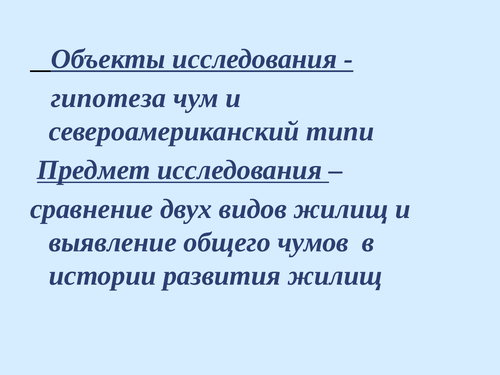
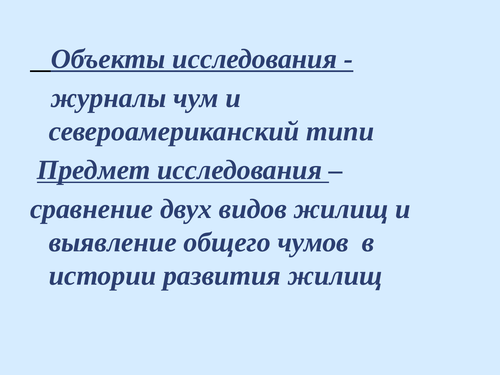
гипотеза: гипотеза -> журналы (109, 98)
